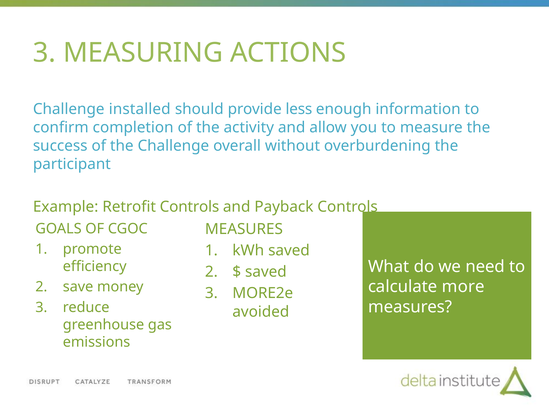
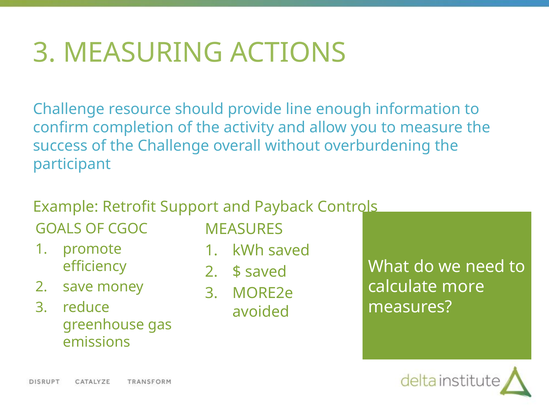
installed: installed -> resource (140, 109)
less: less -> line (299, 109)
Retrofit Controls: Controls -> Support (189, 207)
